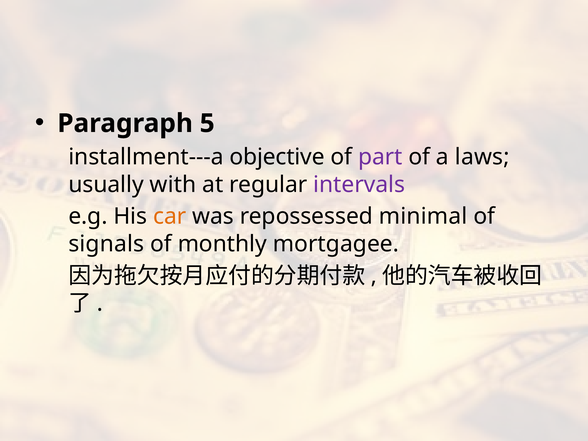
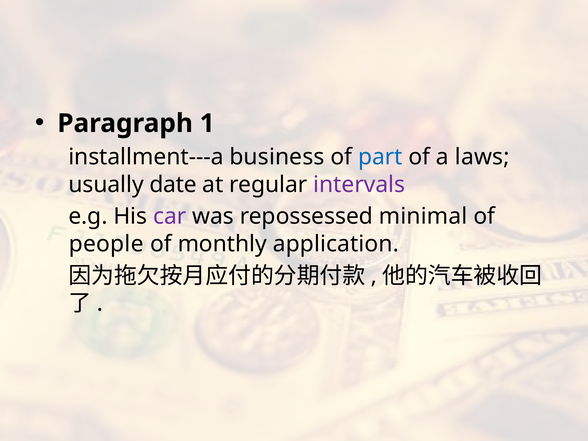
5: 5 -> 1 (207, 123)
objective: objective -> business (277, 157)
part colour: purple -> blue (380, 157)
with: with -> date (173, 184)
car colour: orange -> purple (170, 216)
signals: signals -> people (106, 244)
mortgagee: mortgagee -> application (336, 244)
